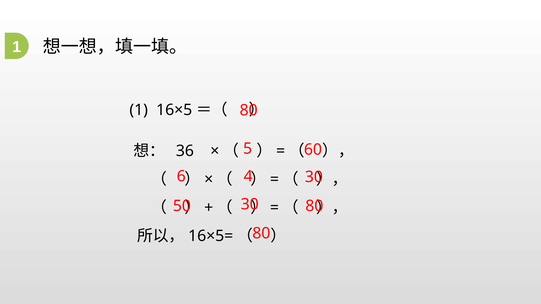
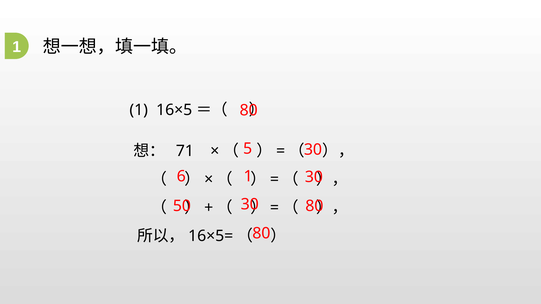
5 60: 60 -> 30 (313, 150)
36: 36 -> 71 (185, 151)
6 4: 4 -> 1 (248, 177)
